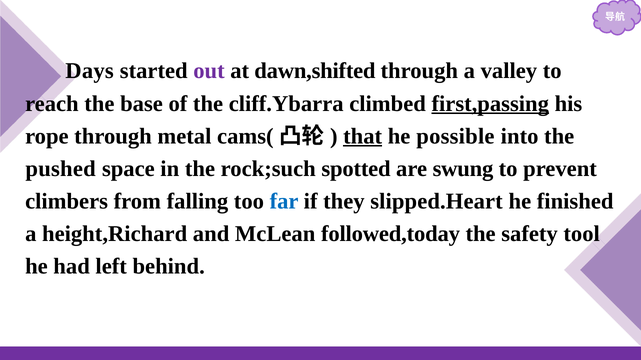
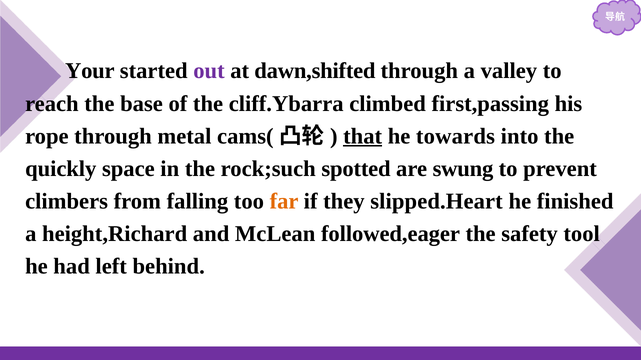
Days: Days -> Your (90, 71)
first,passing underline: present -> none (490, 104)
possible: possible -> towards (455, 136)
pushed: pushed -> quickly (61, 169)
far colour: blue -> orange (284, 201)
followed,today: followed,today -> followed,eager (390, 234)
